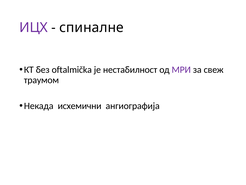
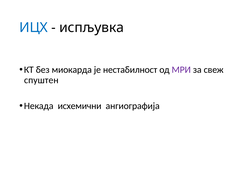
ИЦХ colour: purple -> blue (34, 28)
спиналне: спиналне -> испљувка (92, 28)
oftalmička: oftalmička -> миокарда (72, 70)
траумом: траумом -> спуштен (41, 80)
